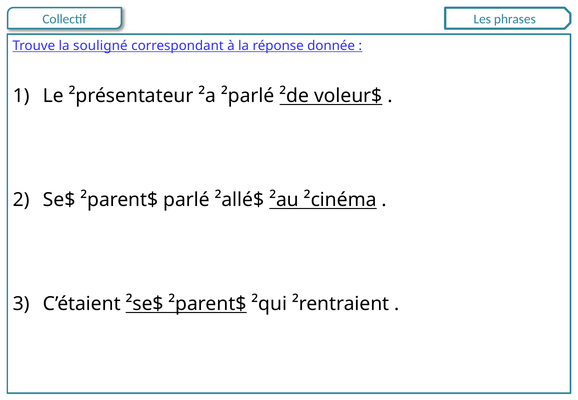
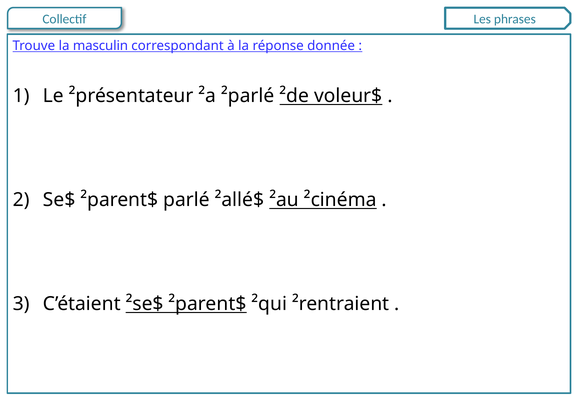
souligné: souligné -> masculin (100, 46)
